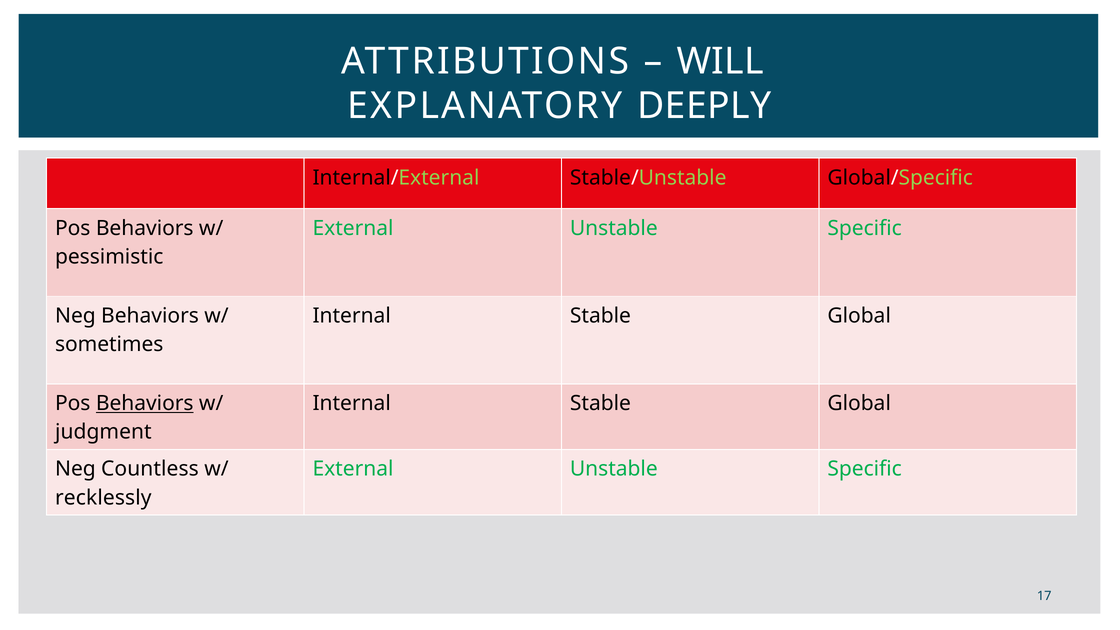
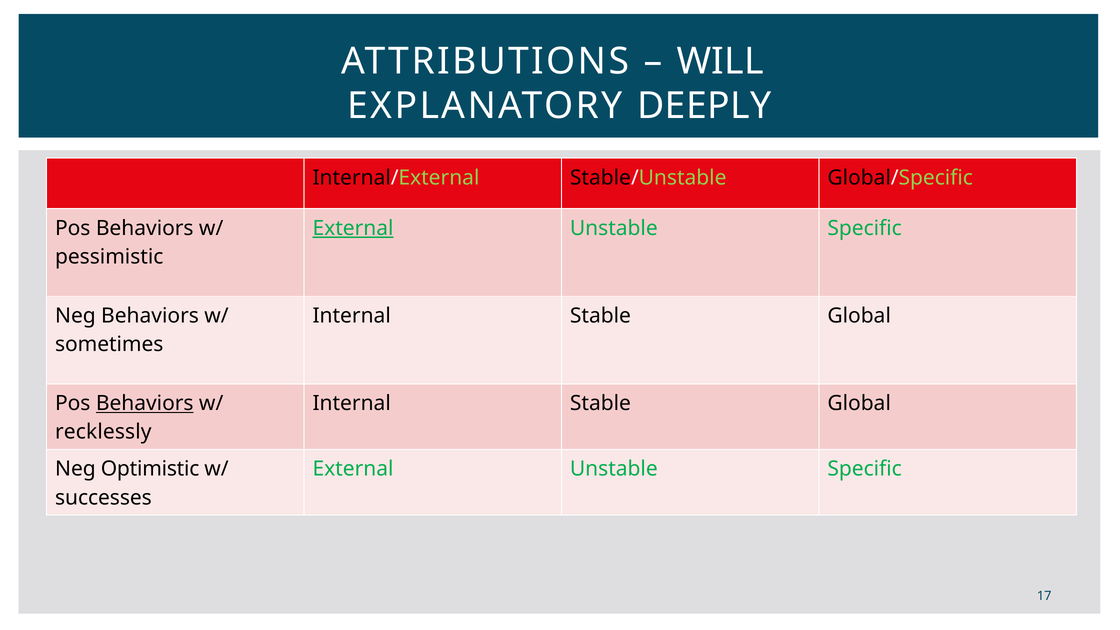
External underline: none -> present (353, 228)
judgment: judgment -> recklessly (103, 432)
Countless: Countless -> Optimistic (150, 469)
recklessly: recklessly -> successes (103, 498)
